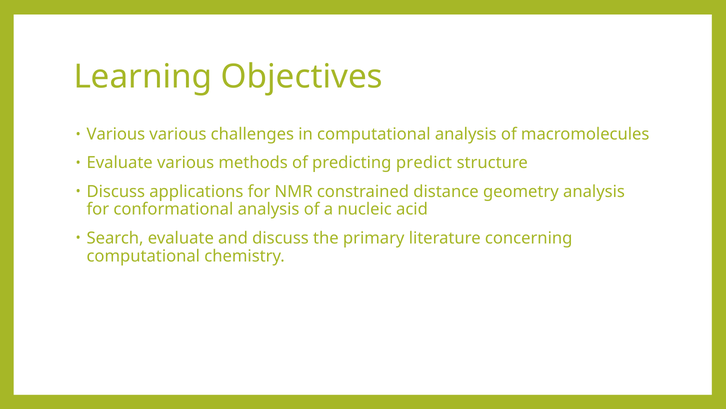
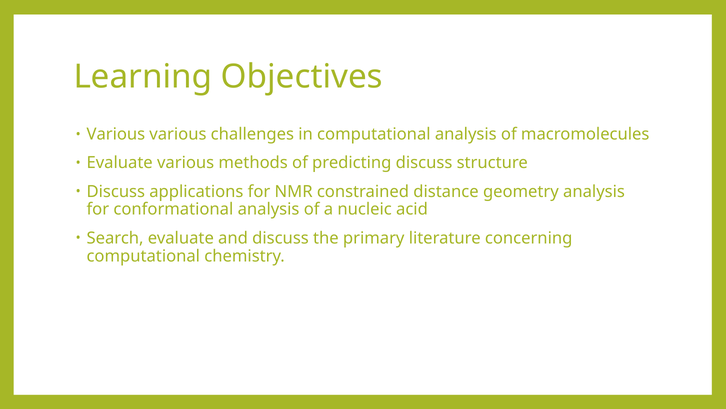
predicting predict: predict -> discuss (424, 163)
